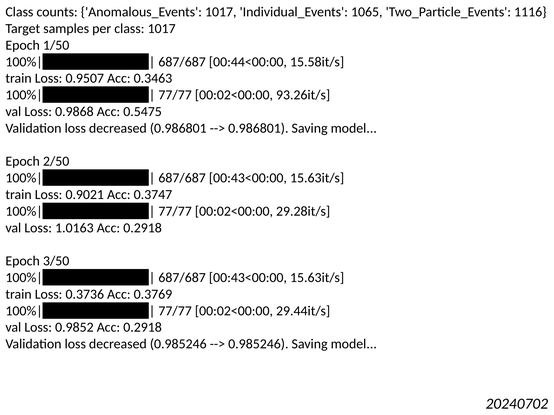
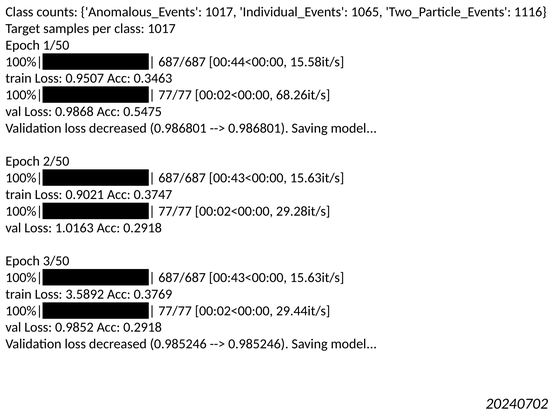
93.26it/s: 93.26it/s -> 68.26it/s (303, 95)
0.3736: 0.3736 -> 3.5892 (85, 295)
